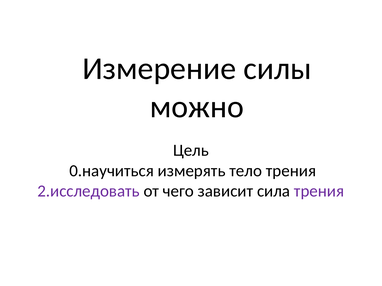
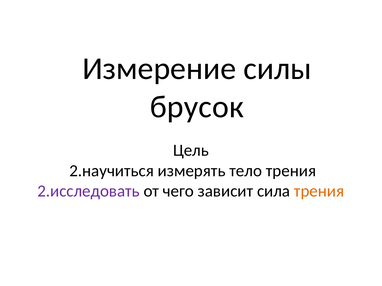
можно: можно -> брусок (197, 107)
0.научиться: 0.научиться -> 2.научиться (112, 171)
трения colour: purple -> orange (319, 191)
